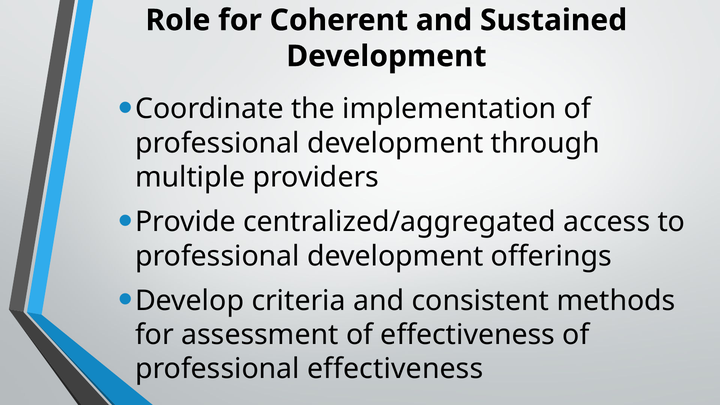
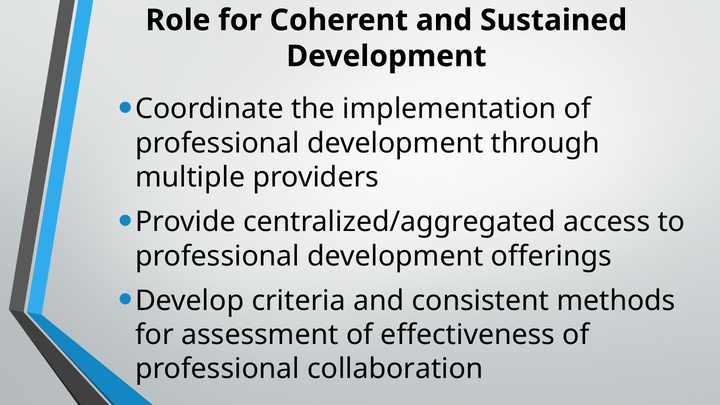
professional effectiveness: effectiveness -> collaboration (395, 369)
